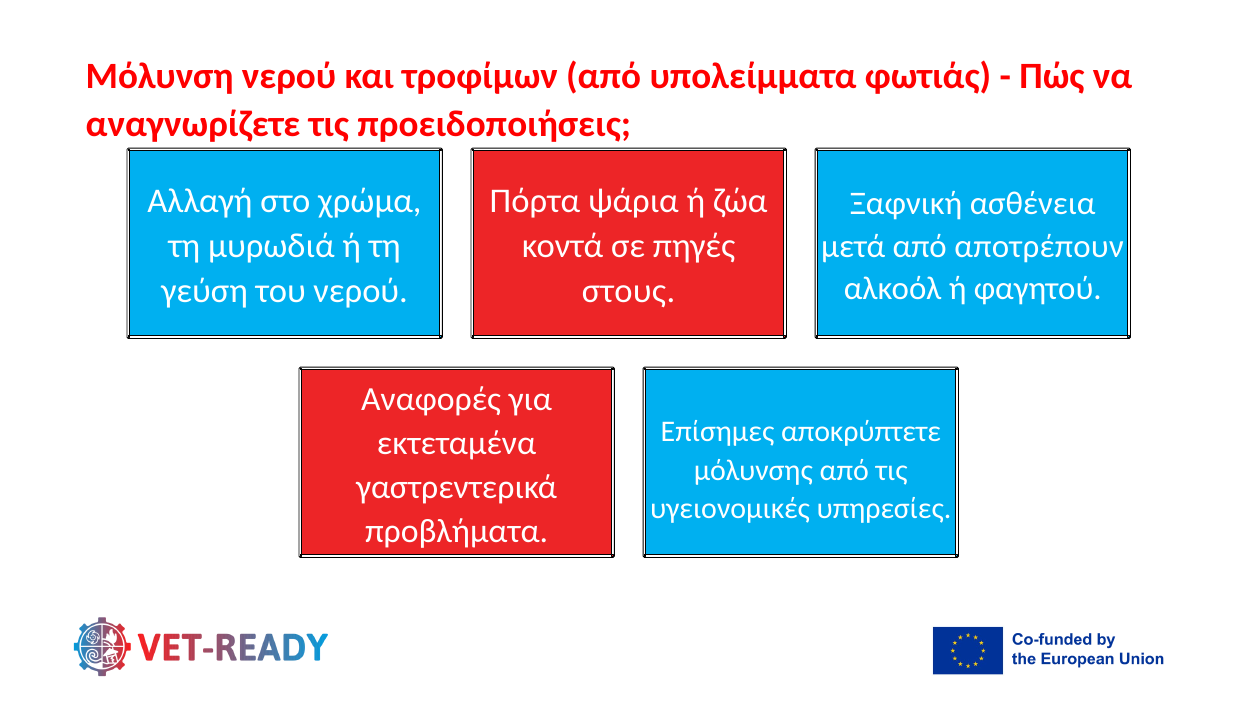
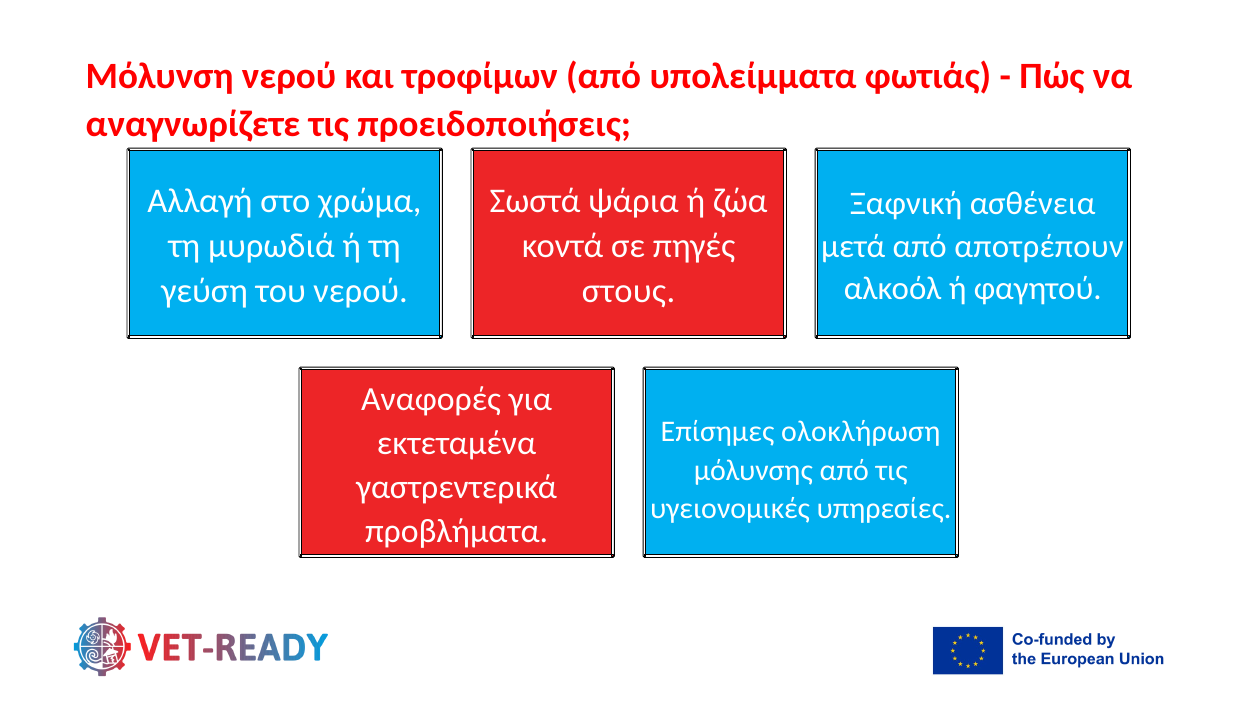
Πόρτα: Πόρτα -> Σωστά (535, 202)
αποκρύπτετε: αποκρύπτετε -> ολοκλήρωση (861, 432)
